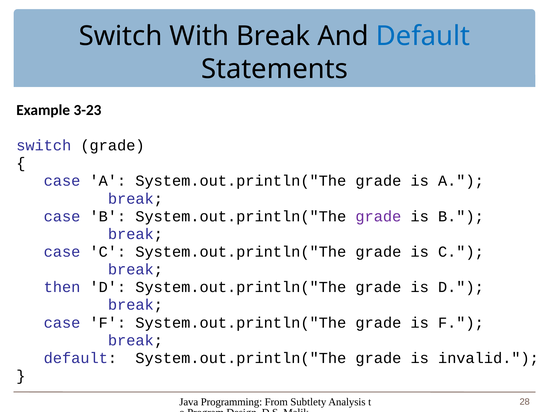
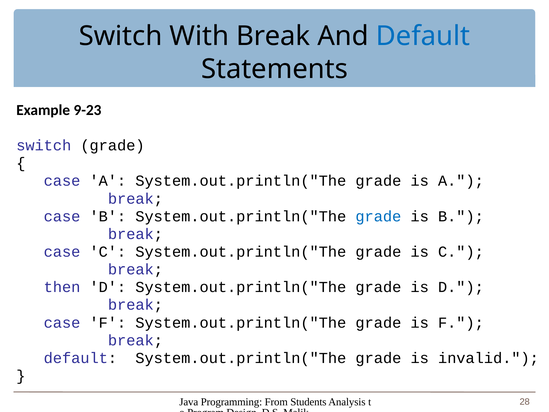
3-23: 3-23 -> 9-23 (87, 110)
grade colour: purple -> blue (378, 216)
Subtlety: Subtlety -> Students (308, 402)
